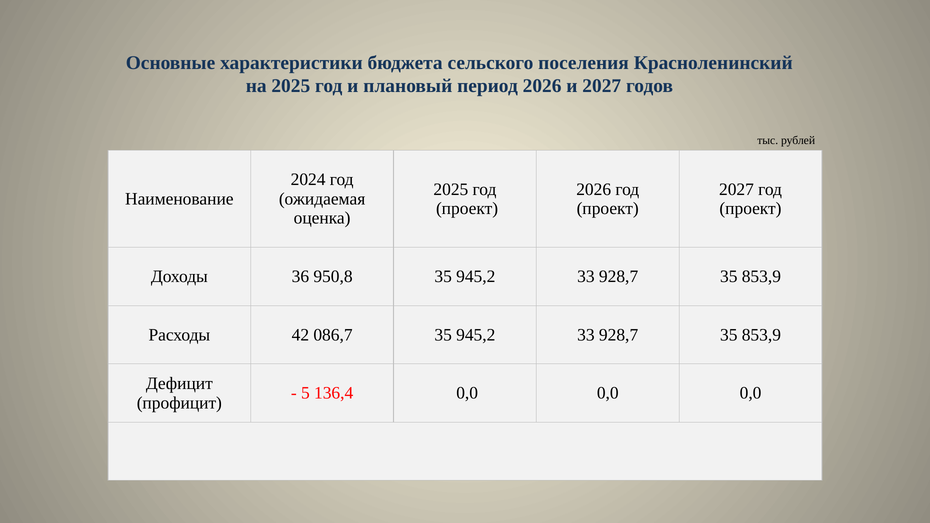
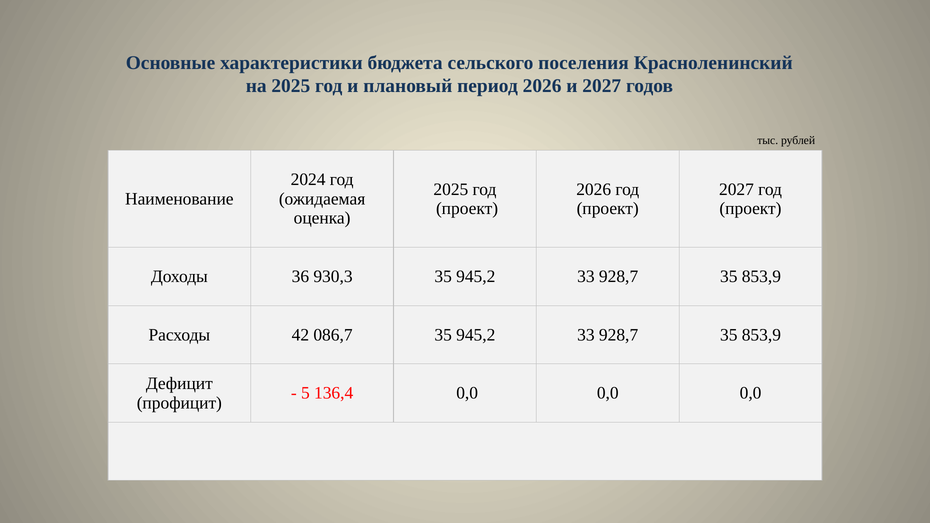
950,8: 950,8 -> 930,3 (333, 277)
